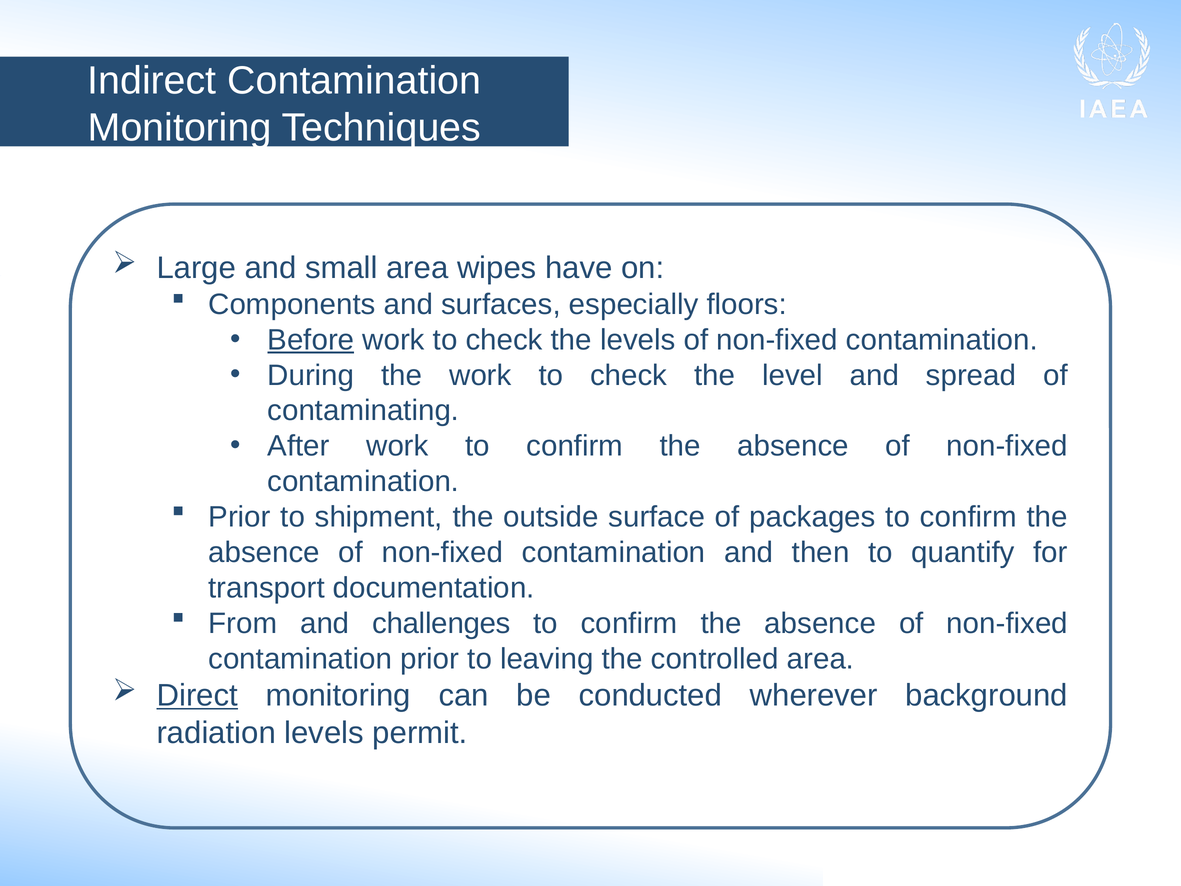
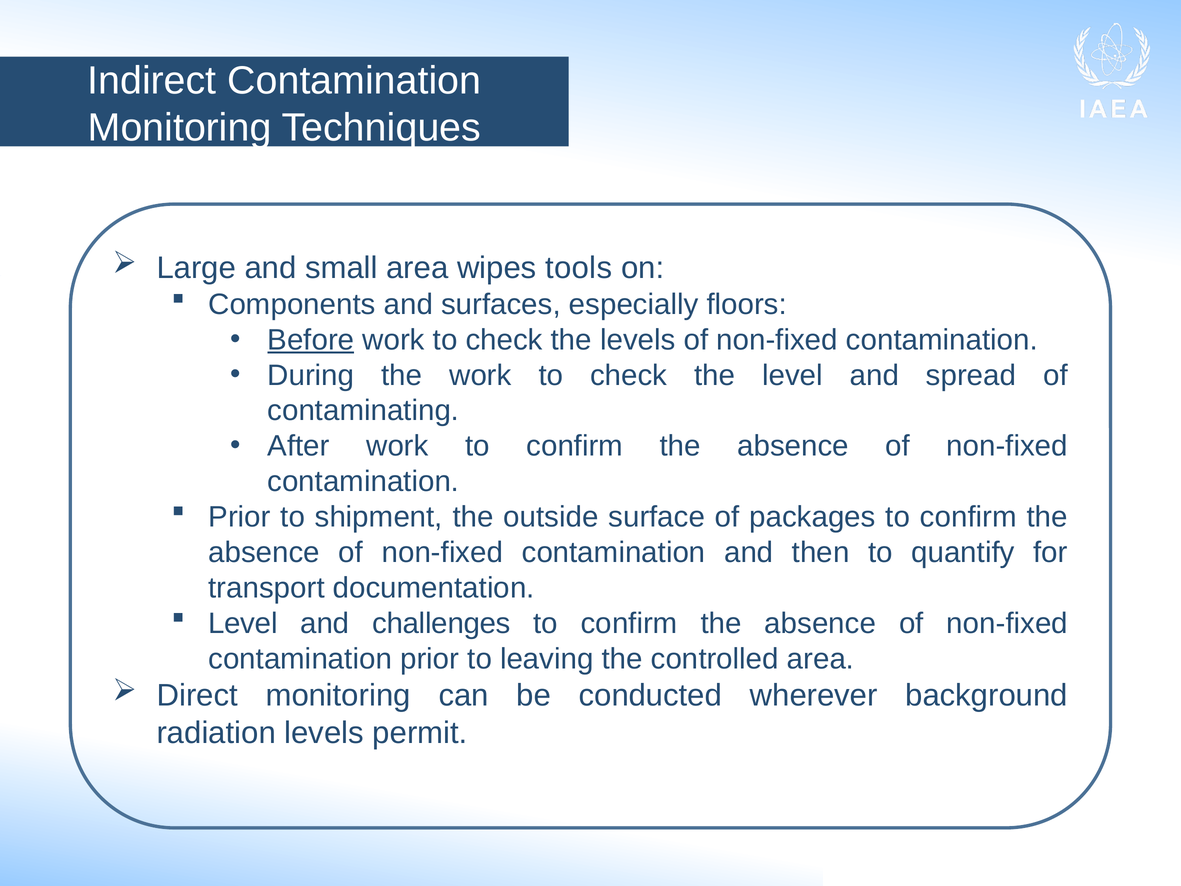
have: have -> tools (579, 268)
From: From -> Level (243, 623)
Direct underline: present -> none (197, 695)
